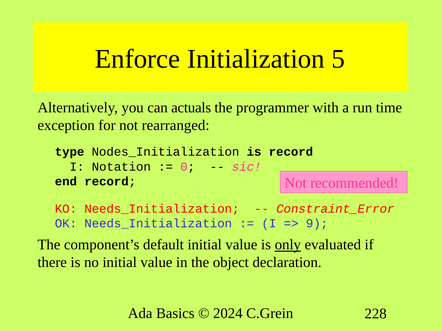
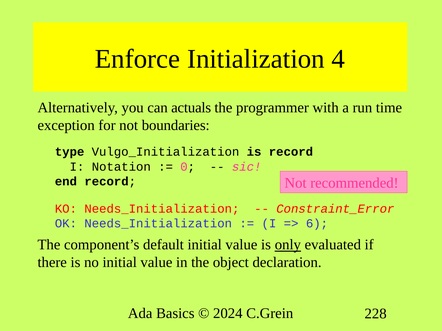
5: 5 -> 4 (338, 59)
rearranged: rearranged -> boundaries (176, 126)
Nodes_Initialization: Nodes_Initialization -> Vulgo_Initialization (166, 152)
9: 9 -> 6 (317, 224)
